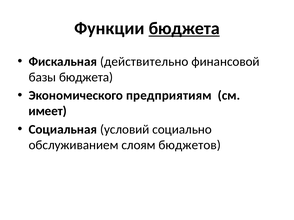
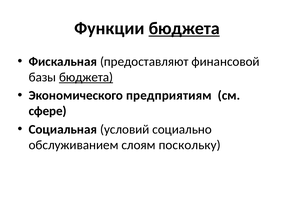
действительно: действительно -> предоставляют (144, 62)
бюджета underline: none -> present (86, 77)
имеет: имеет -> сфере (48, 111)
бюджетов: бюджетов -> поскольку (190, 145)
